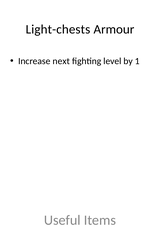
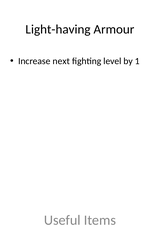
Light-chests: Light-chests -> Light-having (58, 29)
